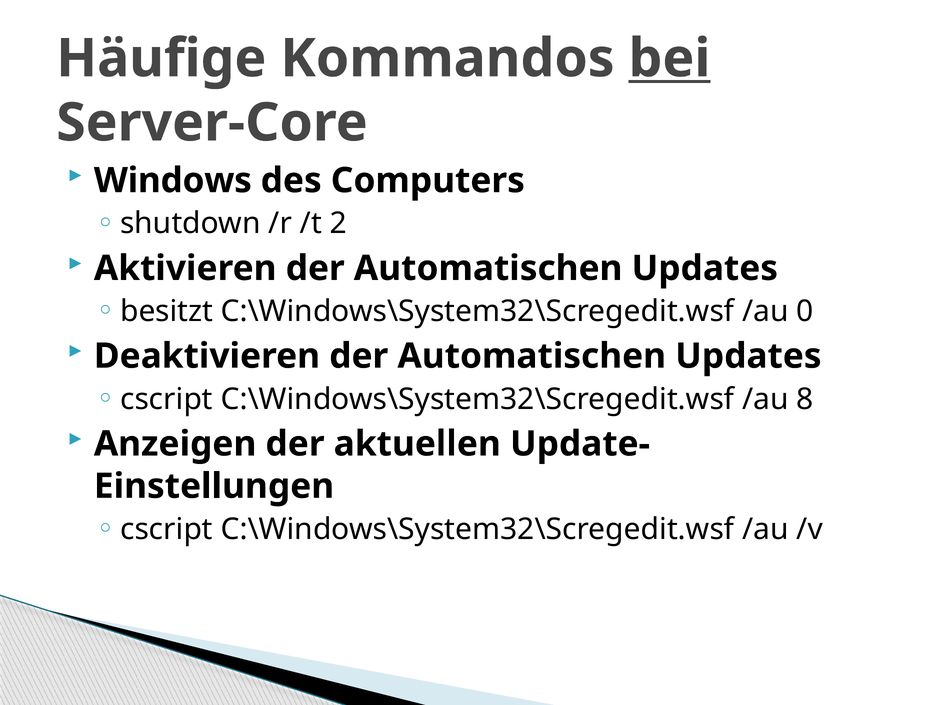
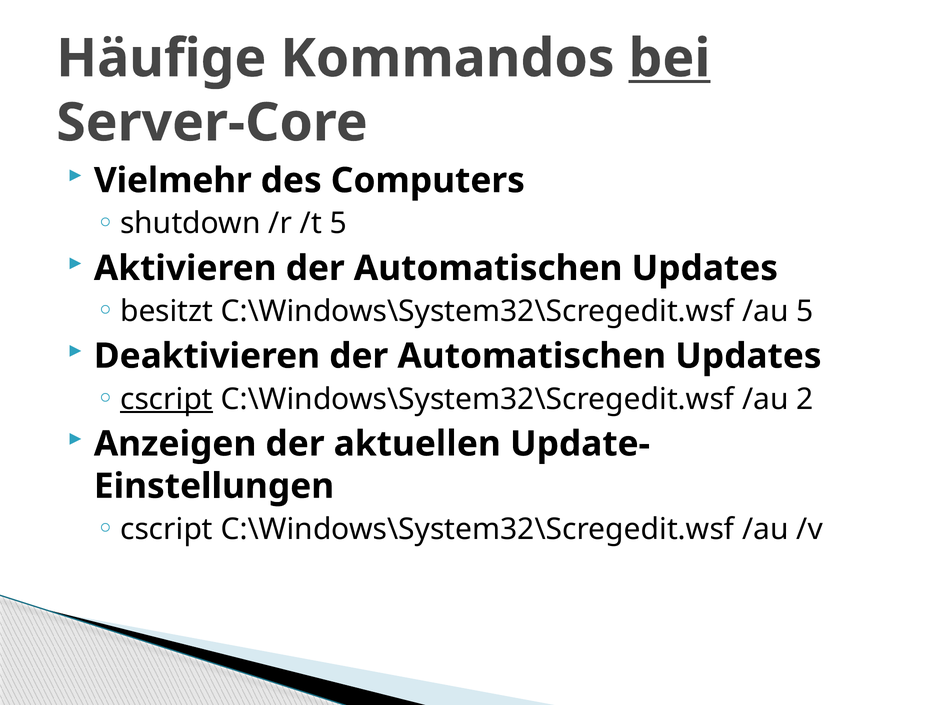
Windows: Windows -> Vielmehr (173, 181)
/t 2: 2 -> 5 (338, 224)
/au 0: 0 -> 5 (805, 311)
cscript underline: none -> present (166, 399)
8: 8 -> 2 (805, 399)
